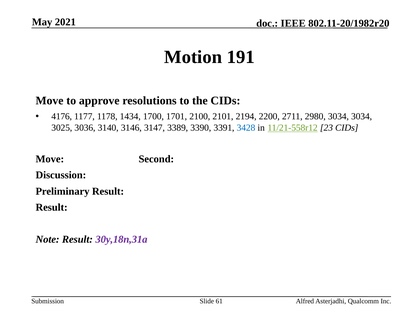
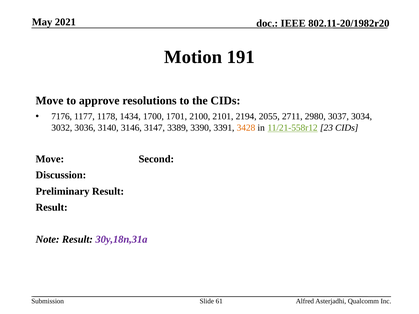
4176: 4176 -> 7176 (62, 117)
2200: 2200 -> 2055 (269, 117)
2980 3034: 3034 -> 3037 (338, 117)
3025: 3025 -> 3032 (62, 128)
3428 colour: blue -> orange (246, 128)
